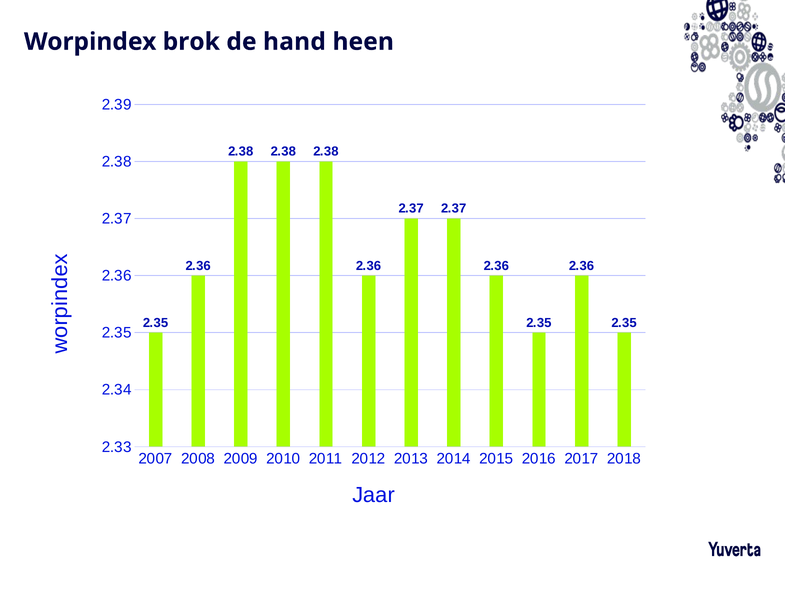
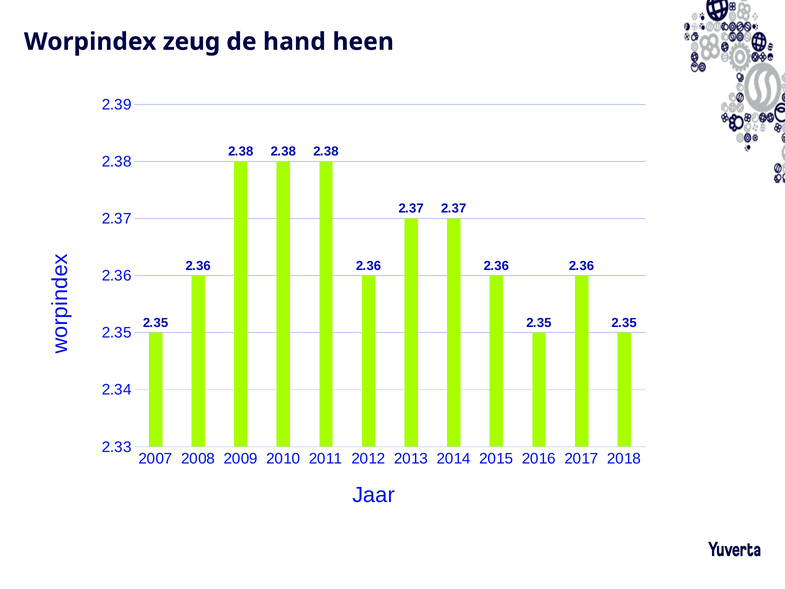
brok: brok -> zeug (191, 42)
